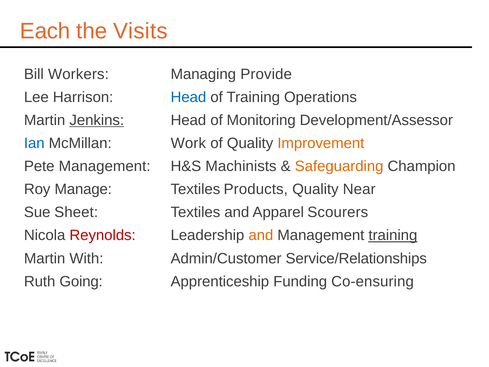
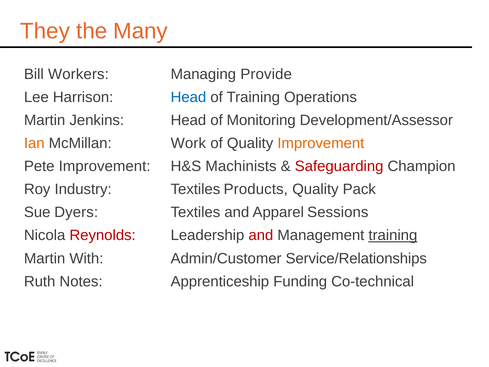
Each: Each -> They (45, 31)
Visits: Visits -> Many (140, 31)
Jenkins underline: present -> none (97, 120)
Ian colour: blue -> orange (34, 143)
Pete Management: Management -> Improvement (105, 166)
Safeguarding colour: orange -> red (339, 166)
Manage: Manage -> Industry (83, 189)
Near: Near -> Pack (359, 189)
Sheet: Sheet -> Dyers (76, 212)
Scourers: Scourers -> Sessions (338, 212)
and colour: orange -> red (261, 235)
Going: Going -> Notes (81, 281)
Co-ensuring: Co-ensuring -> Co-technical (373, 281)
